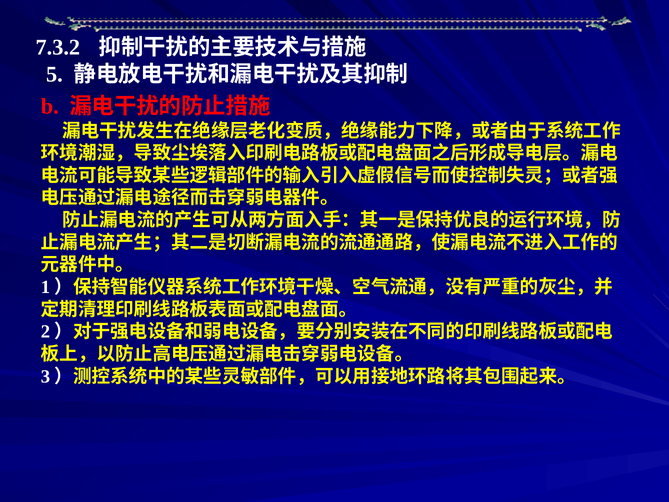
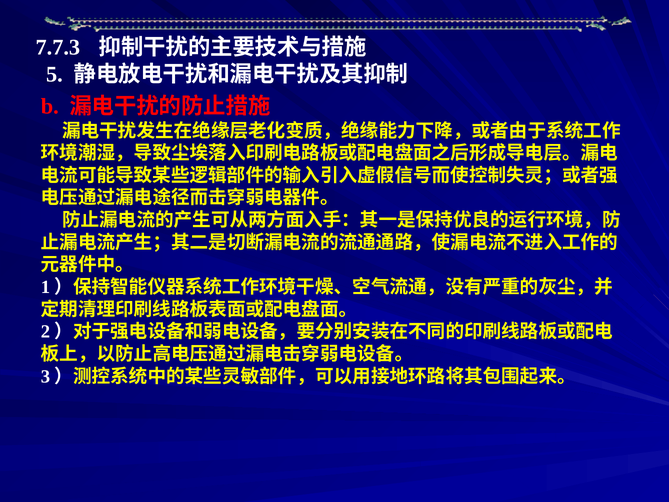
7.3.2: 7.3.2 -> 7.7.3 (58, 47)
